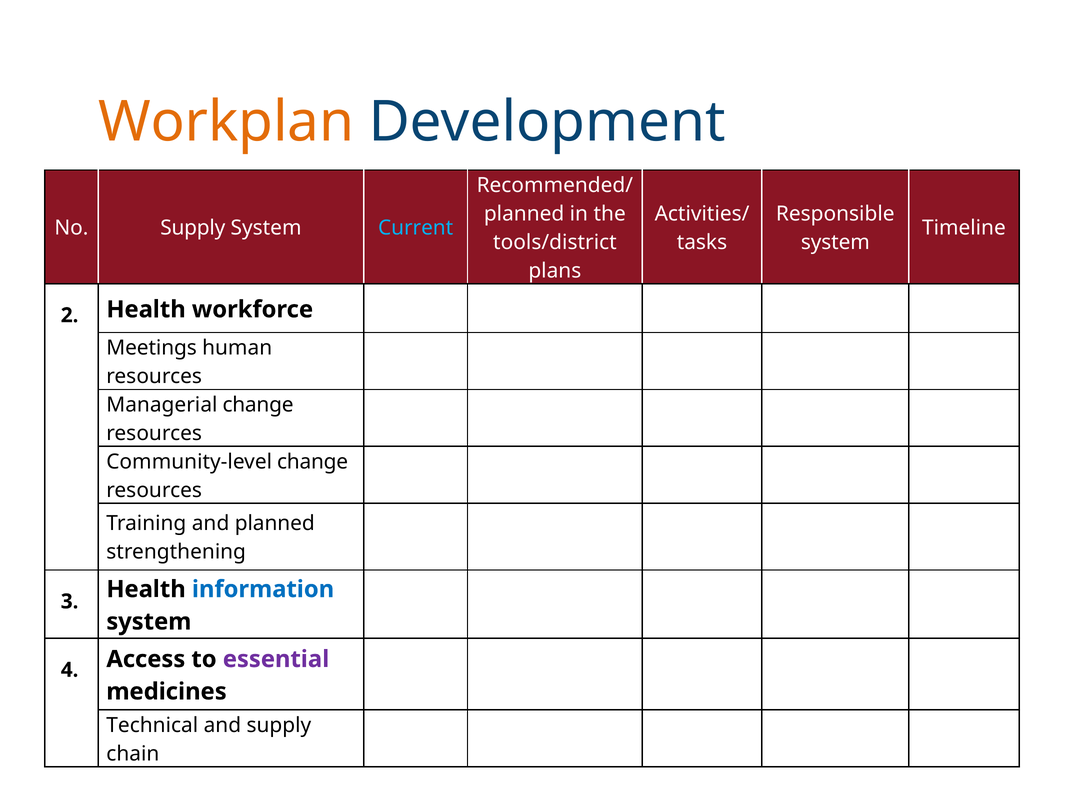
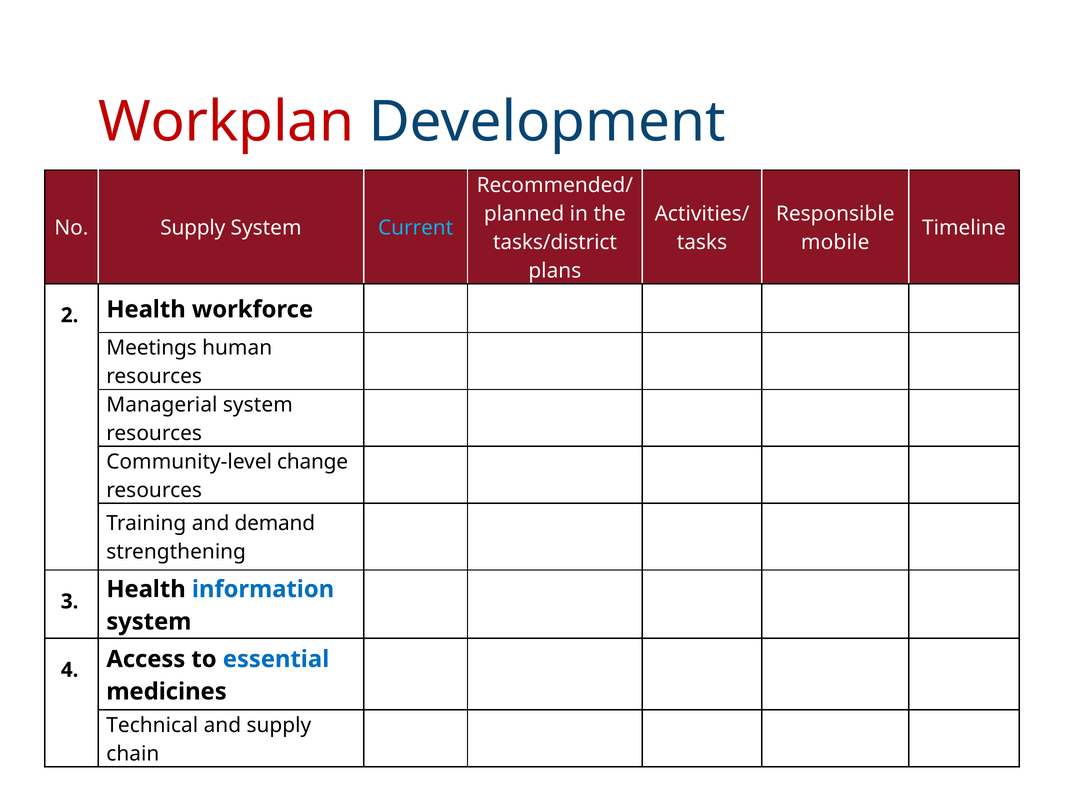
Workplan colour: orange -> red (226, 122)
tools/district: tools/district -> tasks/district (555, 242)
system: system -> mobile (835, 242)
Managerial change: change -> system (258, 405)
and planned: planned -> demand (275, 523)
essential colour: purple -> blue (276, 659)
